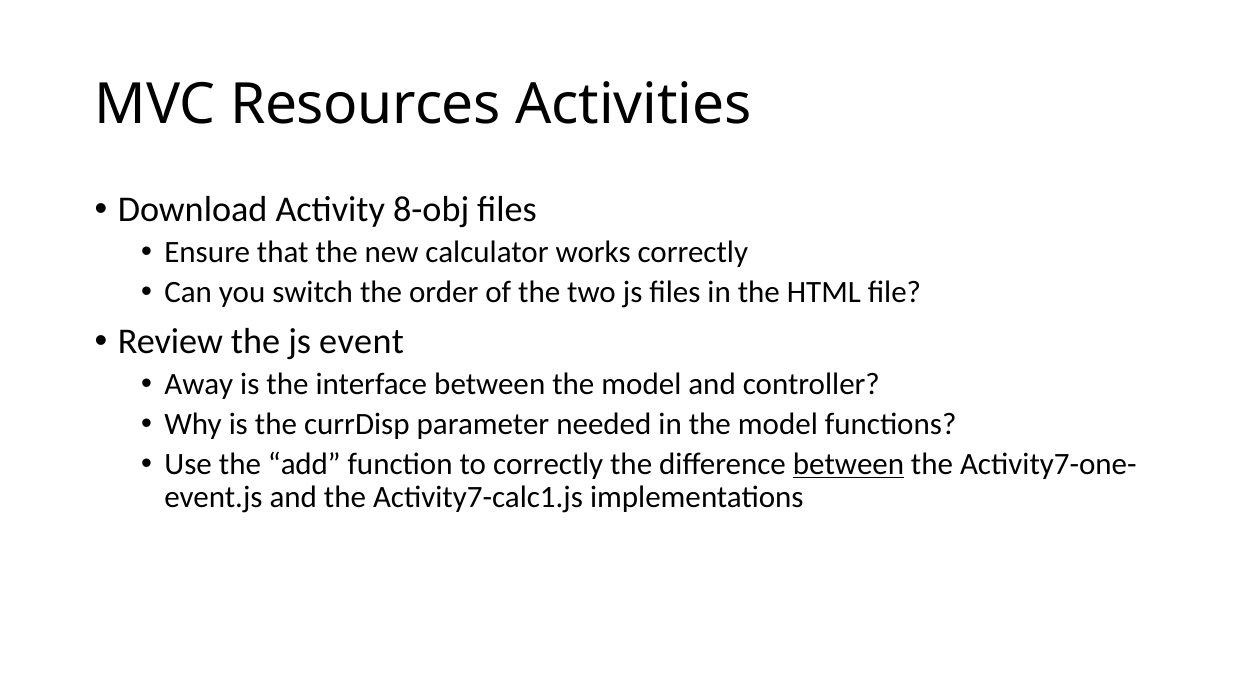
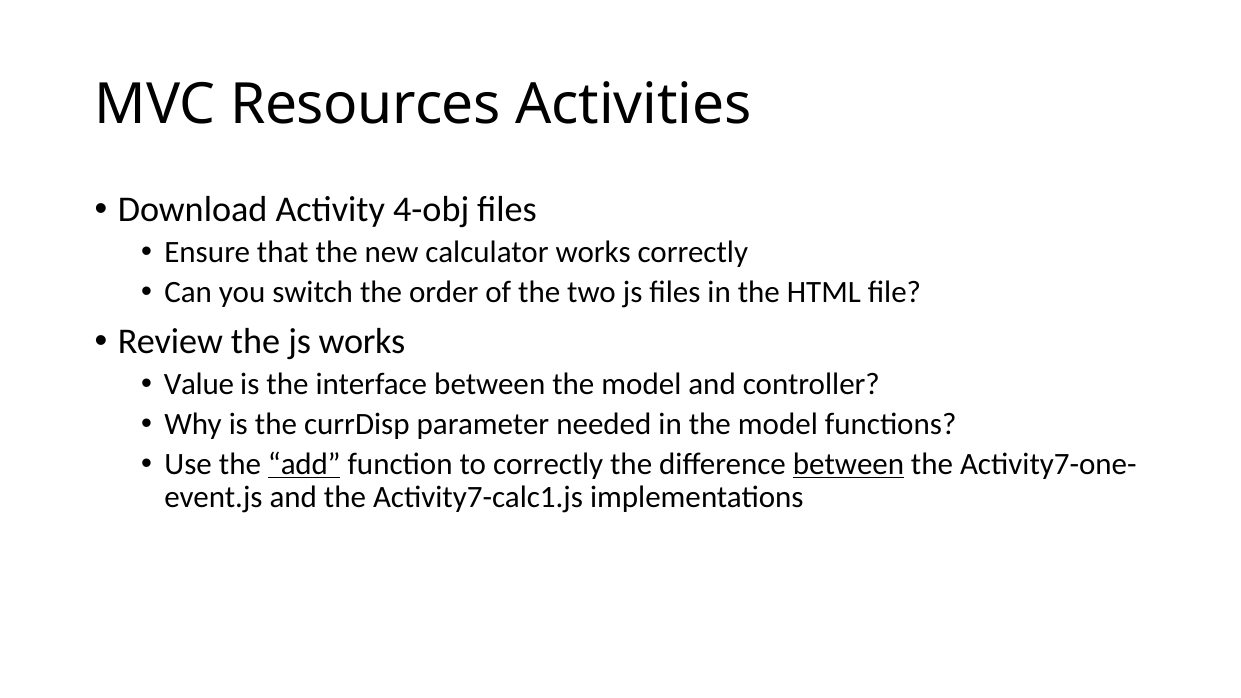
8-obj: 8-obj -> 4-obj (431, 210)
js event: event -> works (362, 342)
Away: Away -> Value (199, 384)
add underline: none -> present (304, 464)
